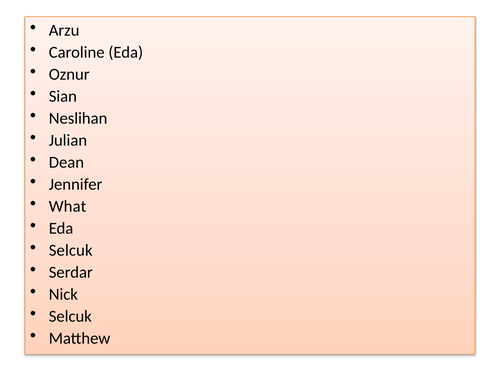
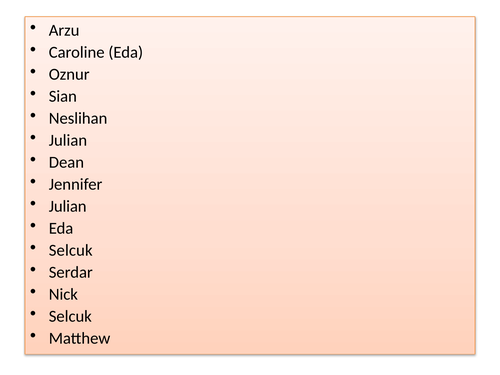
What: What -> Julian (68, 206)
